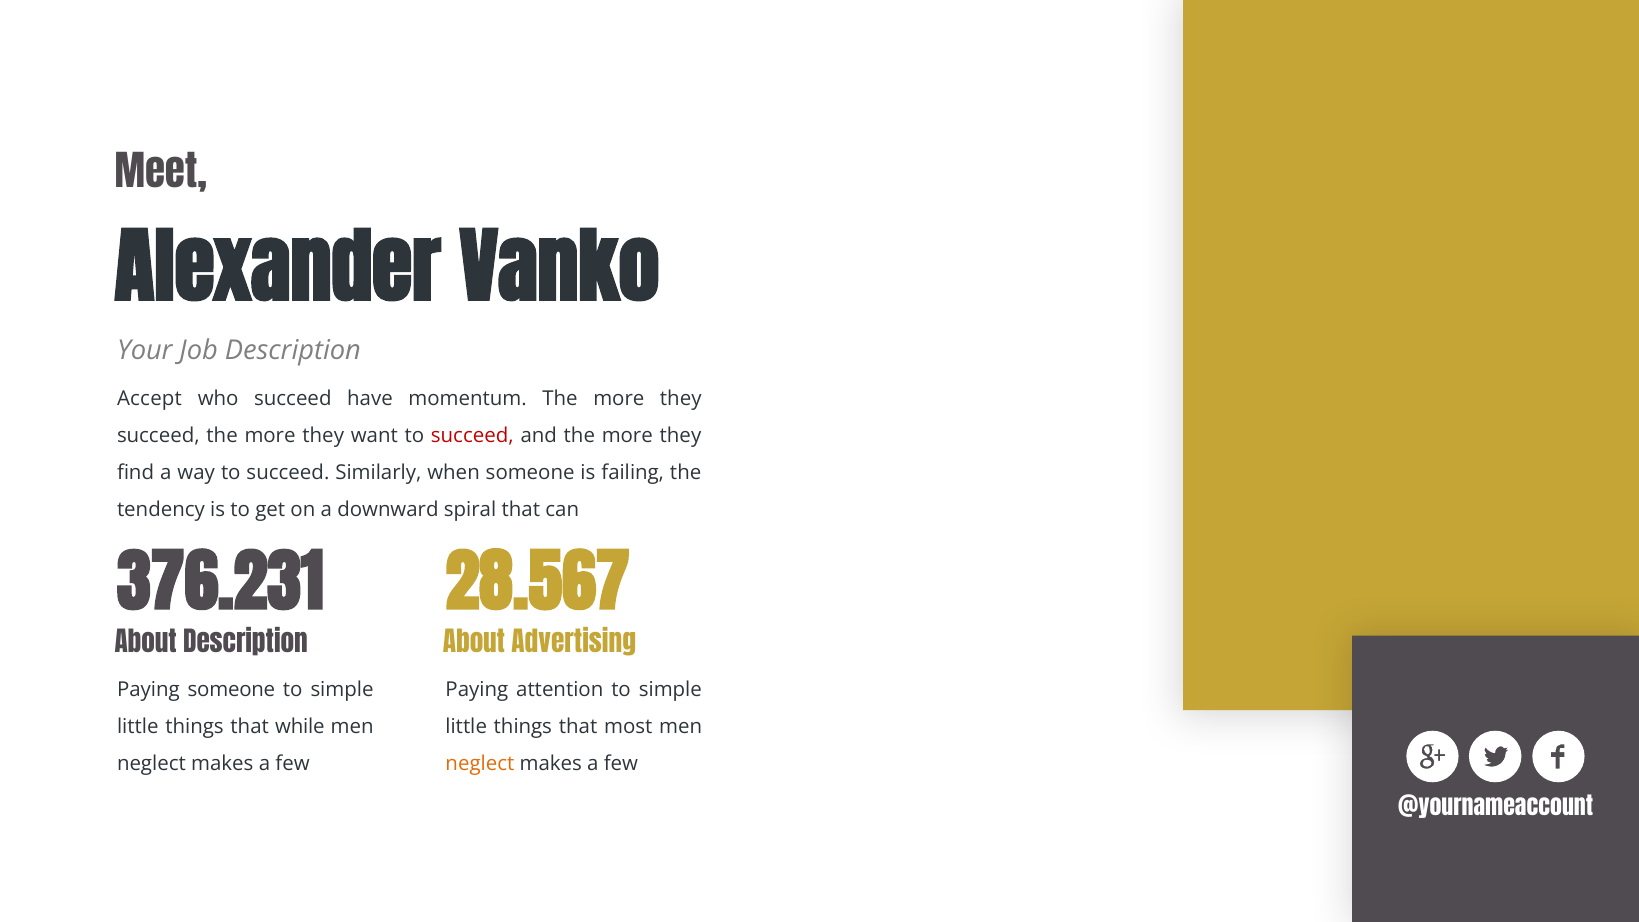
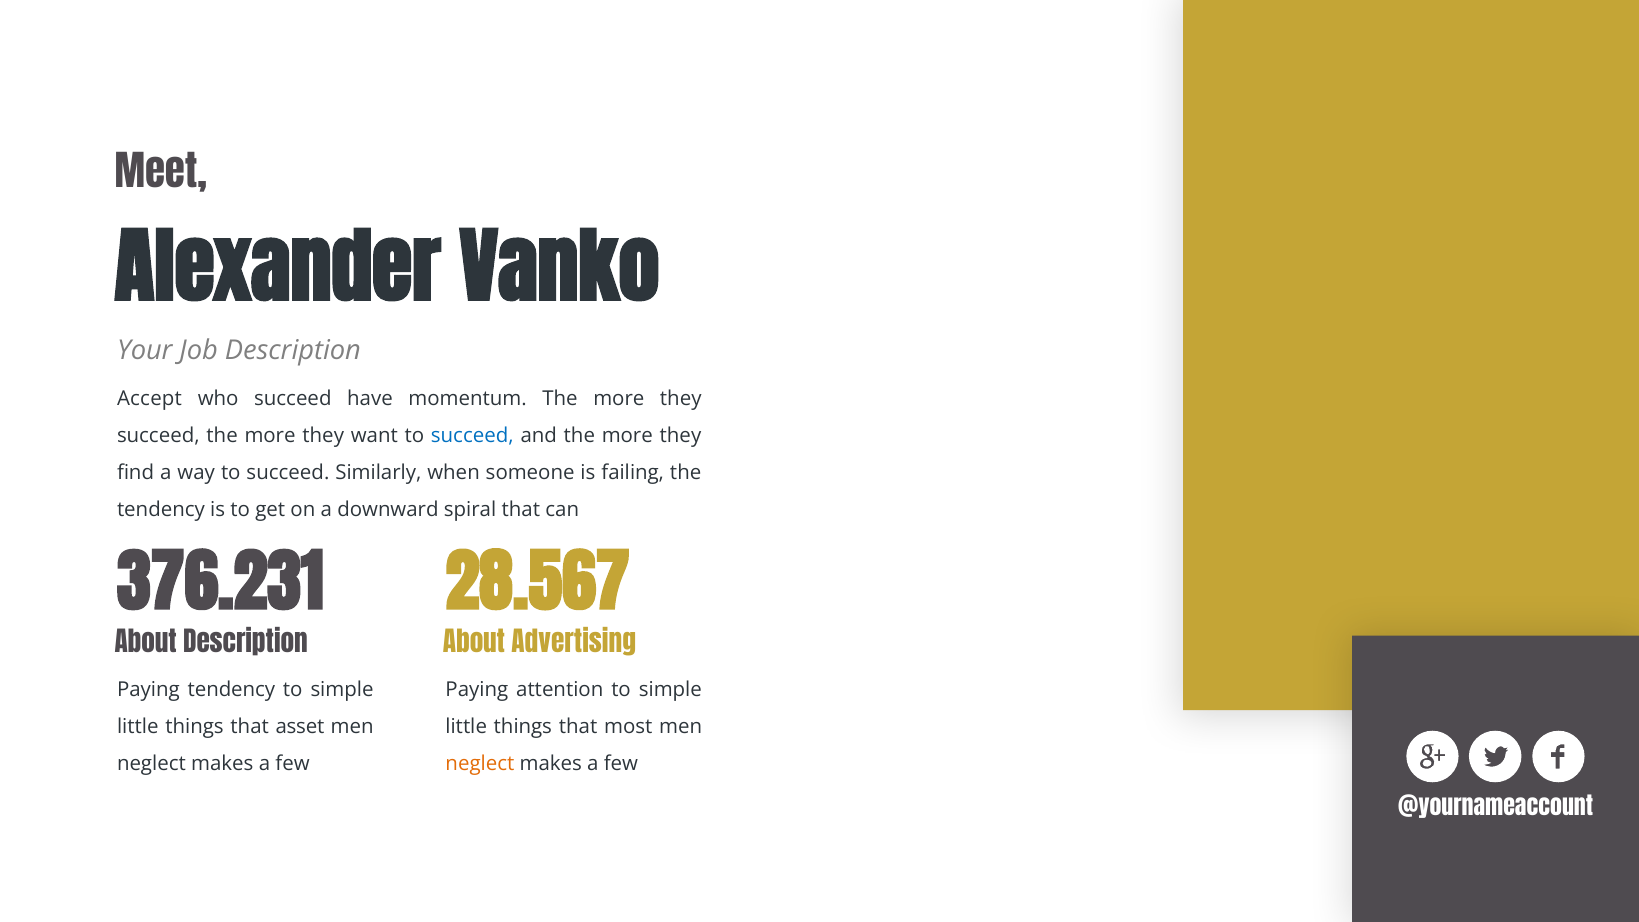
succeed colour: red -> blue (472, 436)
Paying someone: someone -> tendency (231, 690)
while: while -> asset (300, 726)
